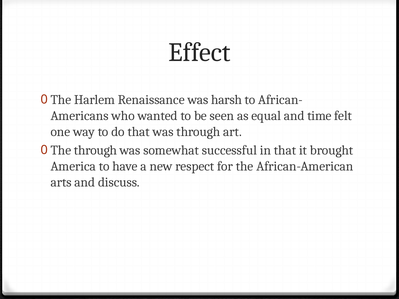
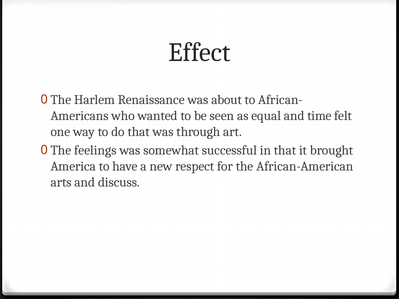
harsh: harsh -> about (227, 100)
The through: through -> feelings (95, 150)
